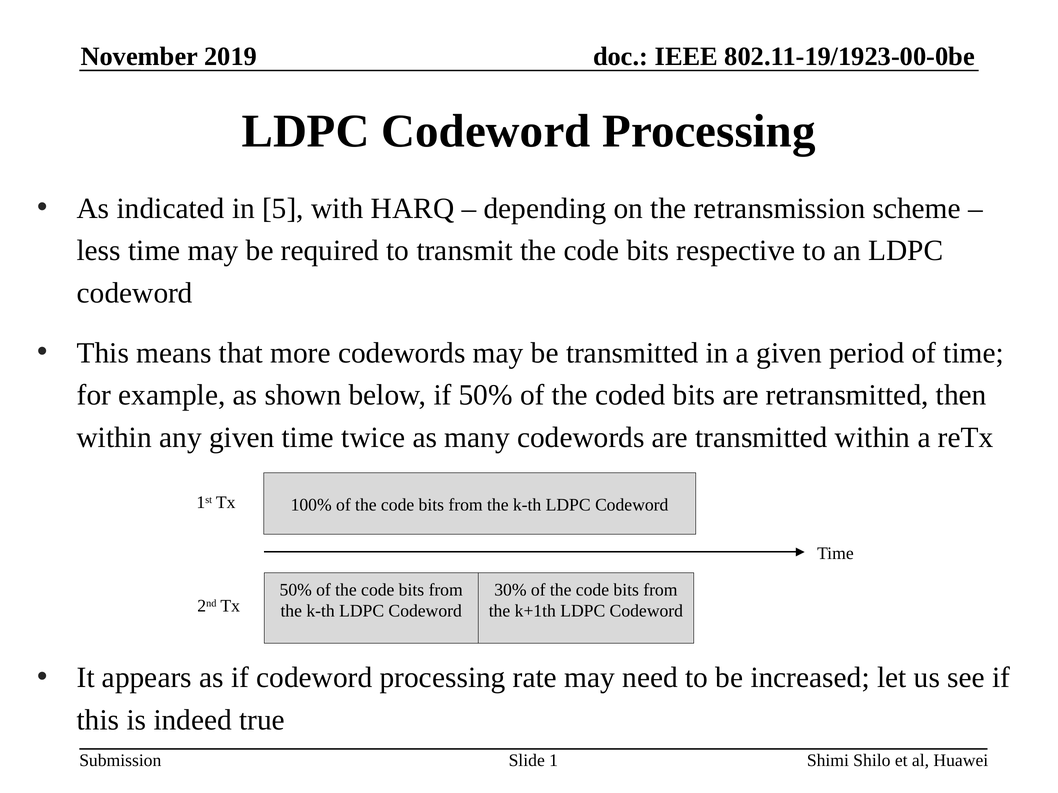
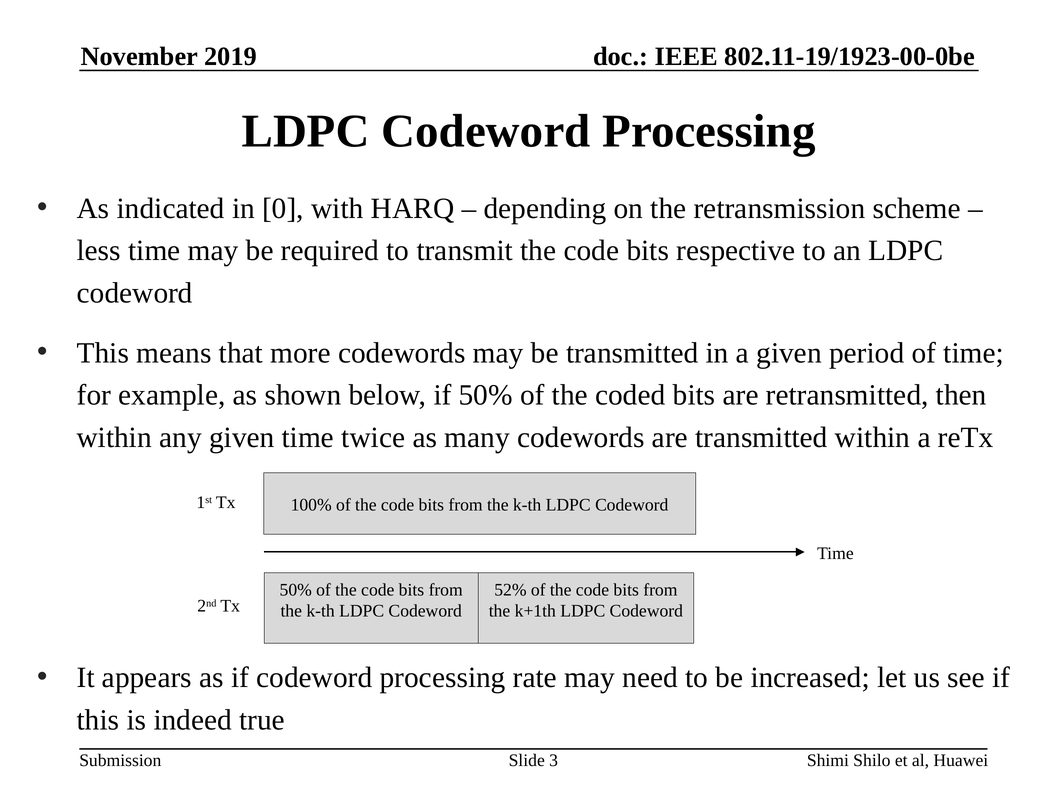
5: 5 -> 0 (283, 208)
30%: 30% -> 52% (510, 590)
1: 1 -> 3 (554, 761)
